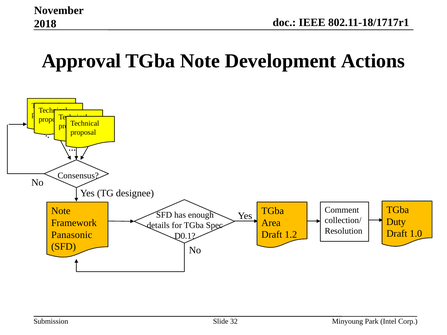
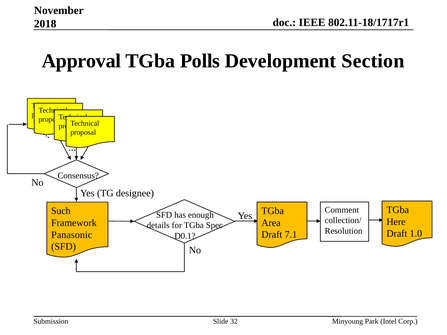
TGba Note: Note -> Polls (200, 61)
Actions: Actions -> Section (373, 61)
Note: Note -> Such (61, 211)
Duty: Duty -> Here (396, 222)
1.2: 1.2 -> 7.1 (291, 235)
